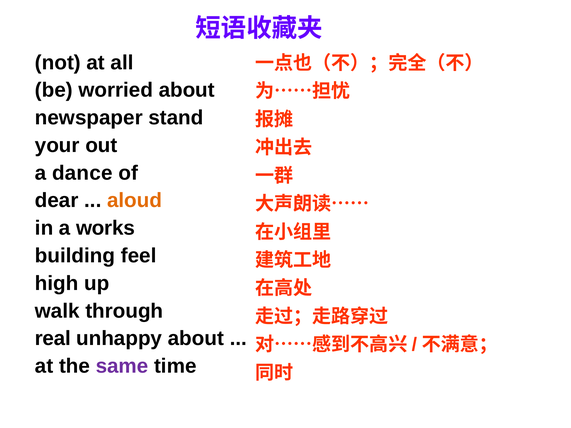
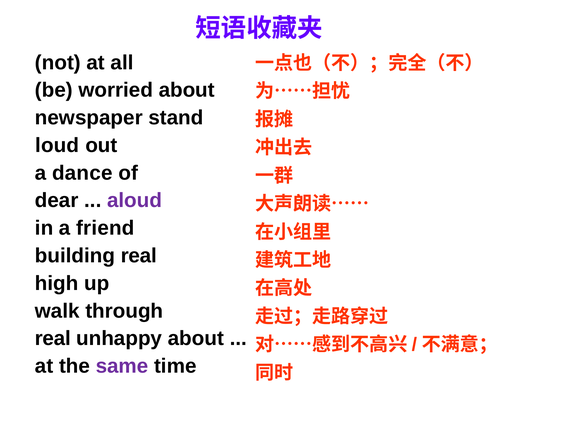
your: your -> loud (57, 145)
aloud colour: orange -> purple (135, 201)
works: works -> friend (105, 228)
building feel: feel -> real (139, 256)
